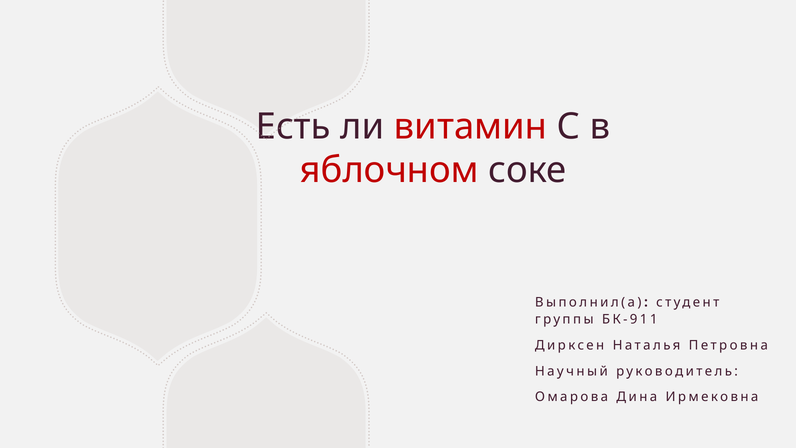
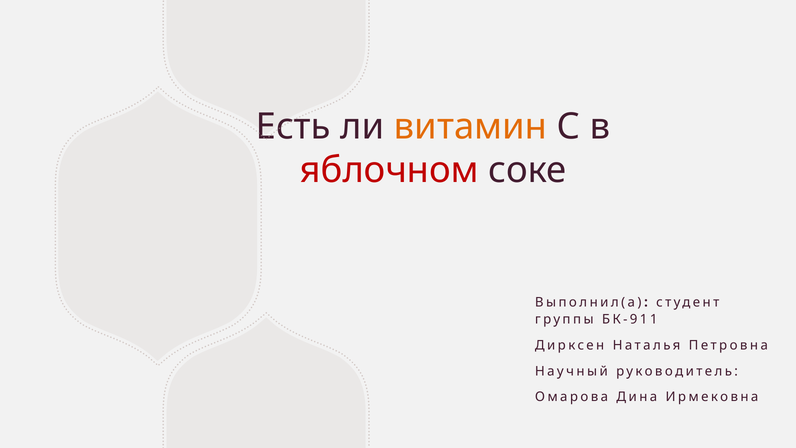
витамин colour: red -> orange (471, 126)
